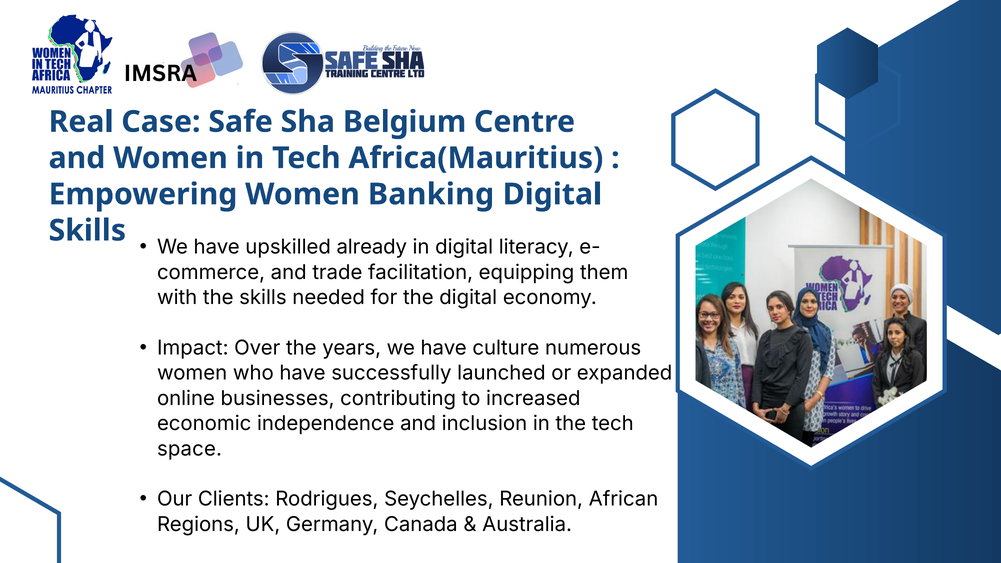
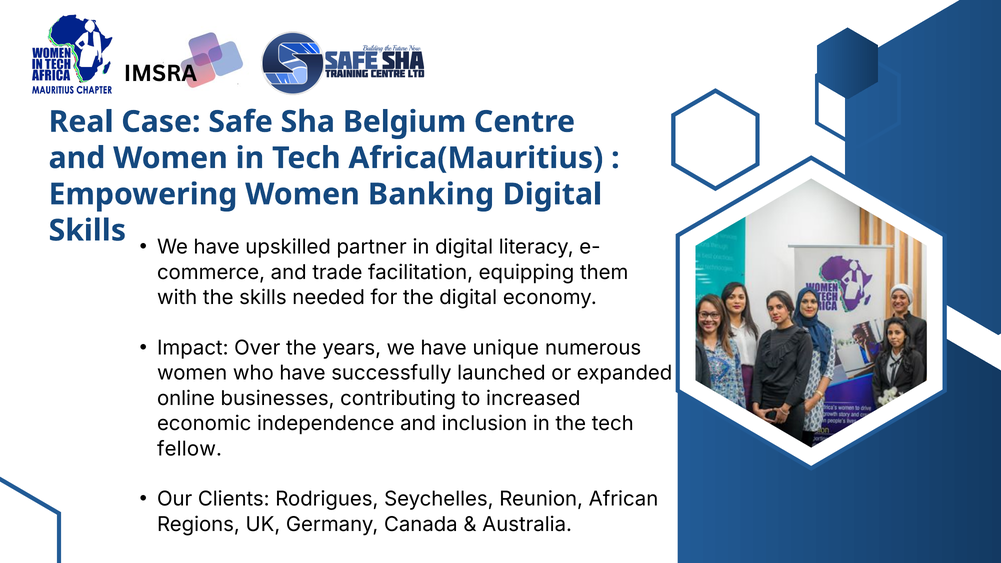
already: already -> partner (372, 247)
culture: culture -> unique (506, 348)
space: space -> fellow (189, 449)
